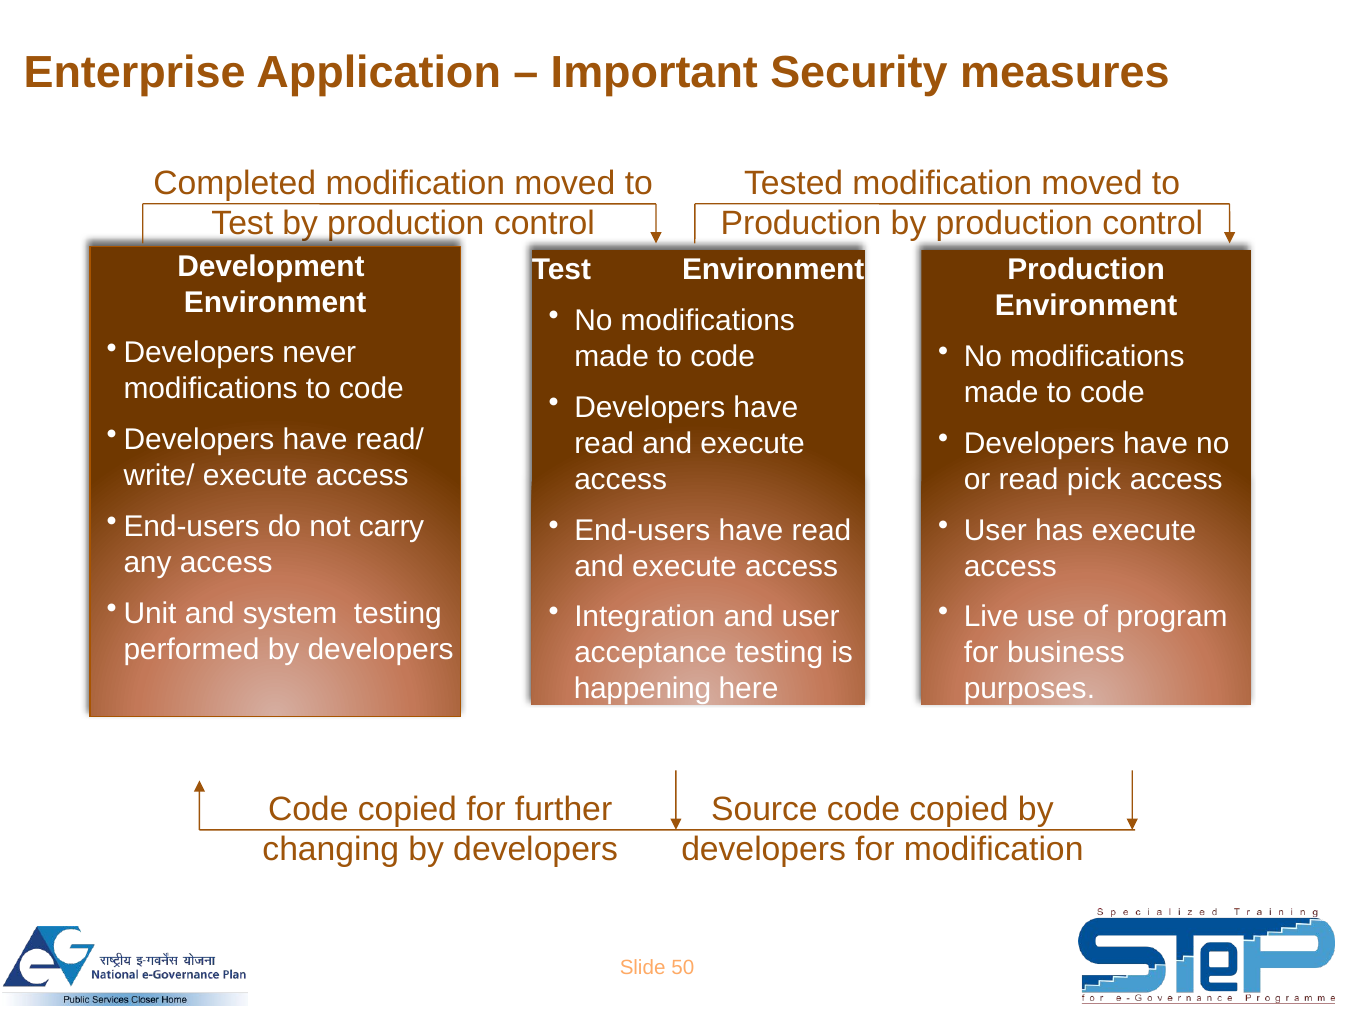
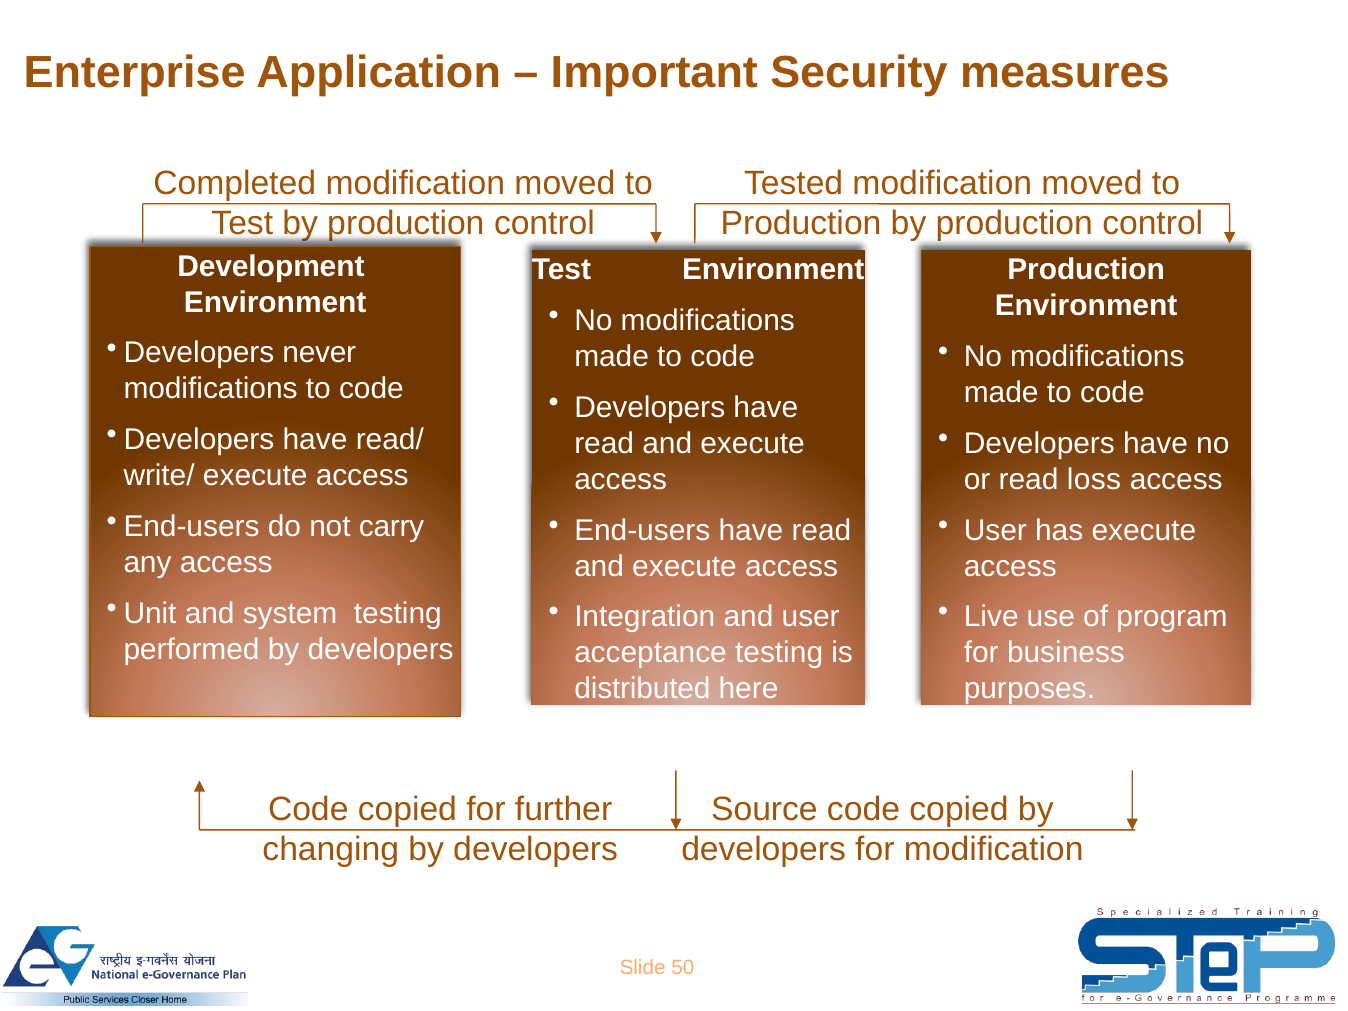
pick: pick -> loss (1094, 479)
happening: happening -> distributed (642, 689)
